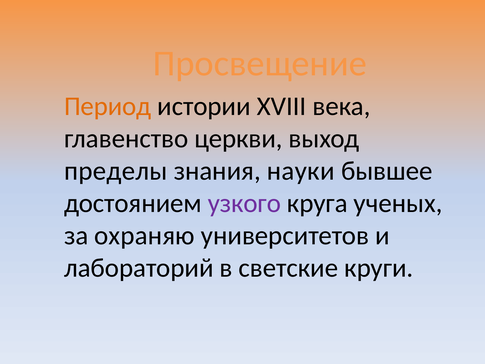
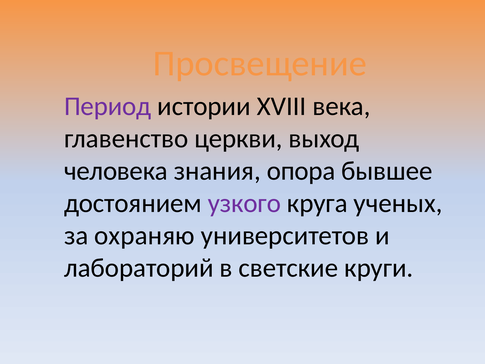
Период colour: orange -> purple (108, 106)
пределы: пределы -> человека (116, 171)
науки: науки -> опора (301, 171)
